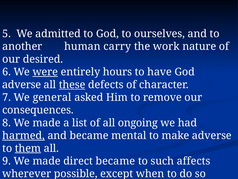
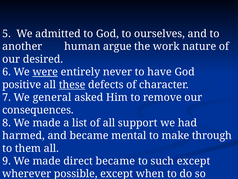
carry: carry -> argue (117, 46)
hours: hours -> never (117, 72)
adverse: adverse -> positive (22, 84)
ongoing: ongoing -> support (138, 123)
harmed underline: present -> none (24, 135)
make adverse: adverse -> through (212, 135)
them underline: present -> none (28, 148)
such affects: affects -> except (194, 161)
